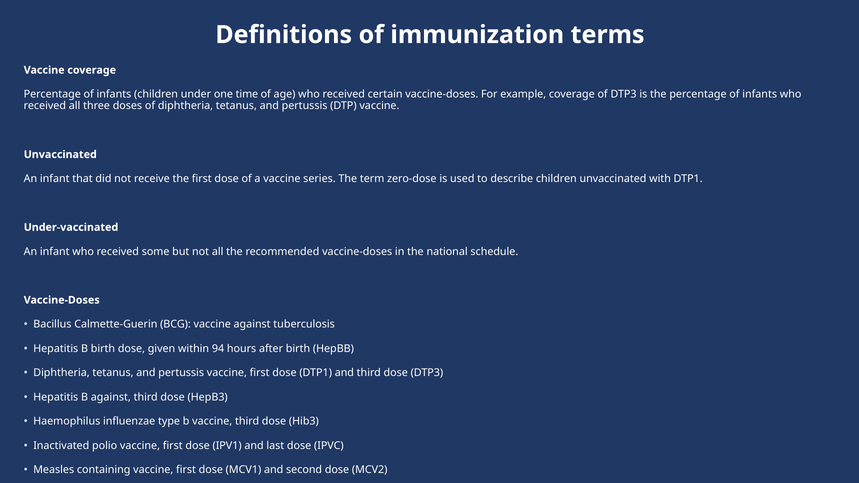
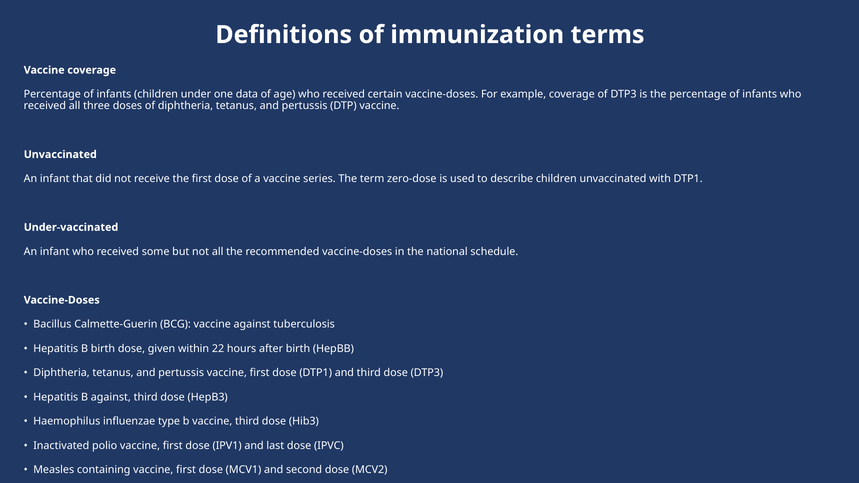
time: time -> data (247, 94)
94: 94 -> 22 (218, 349)
